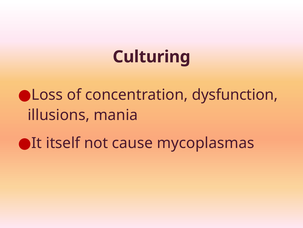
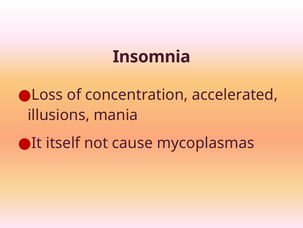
Culturing: Culturing -> Insomnia (152, 57)
dysfunction: dysfunction -> accelerated (235, 95)
